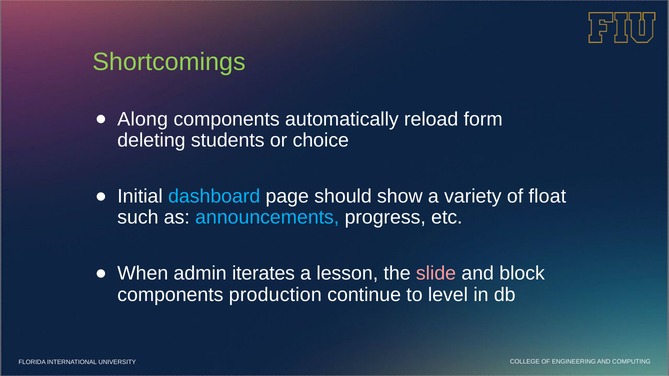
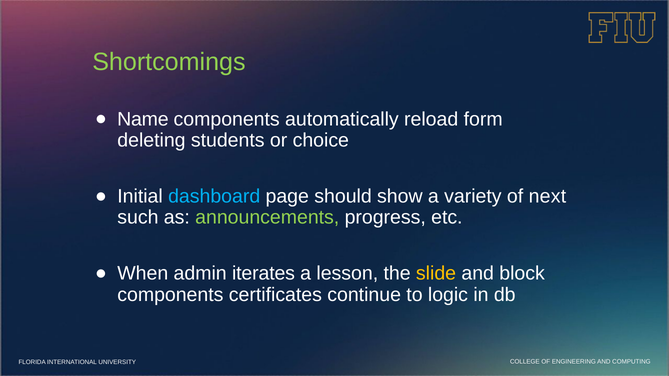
Along: Along -> Name (143, 119)
float: float -> next (547, 197)
announcements colour: light blue -> light green (267, 218)
slide colour: pink -> yellow (436, 274)
production: production -> certificates (275, 295)
level: level -> logic (448, 295)
